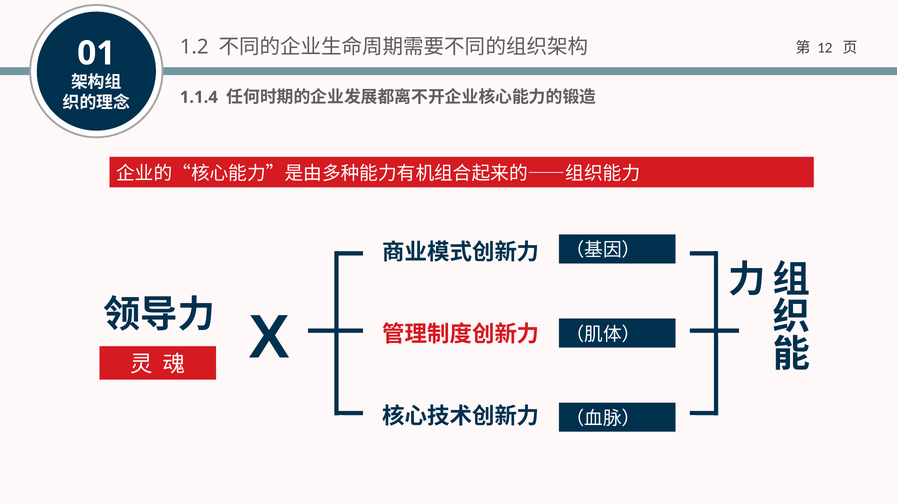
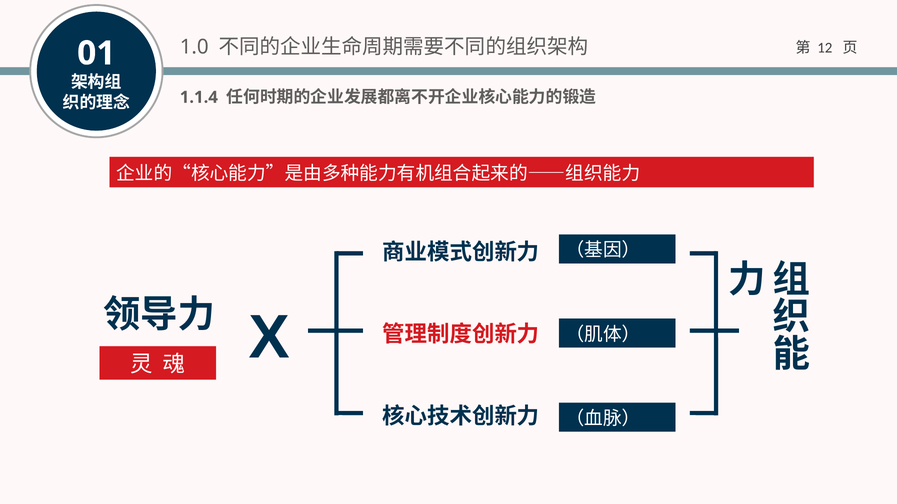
1.2: 1.2 -> 1.0 (194, 47)
